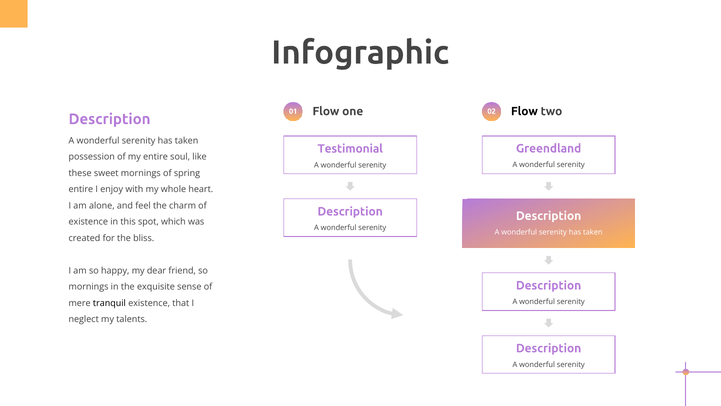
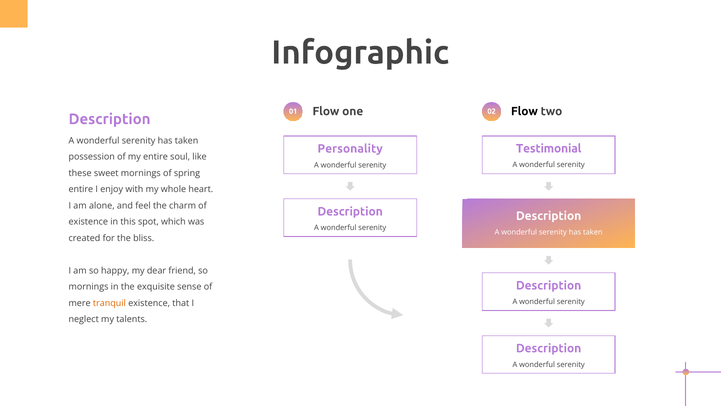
Greendland: Greendland -> Testimonial (549, 148)
Testimonial: Testimonial -> Personality (350, 148)
tranquil colour: black -> orange (109, 303)
